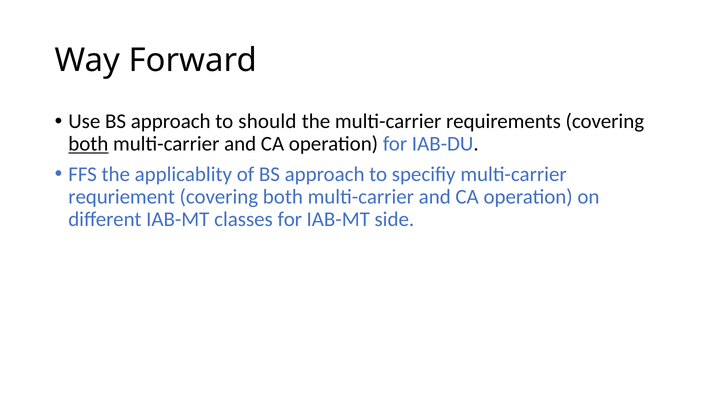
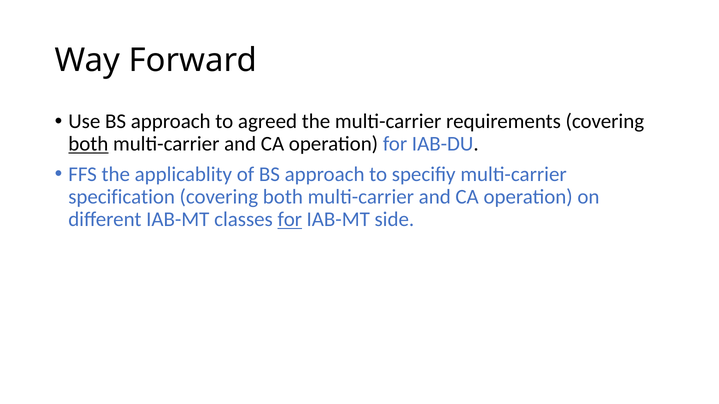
should: should -> agreed (268, 122)
requriement: requriement -> specification (122, 197)
for underline: none -> present (290, 220)
